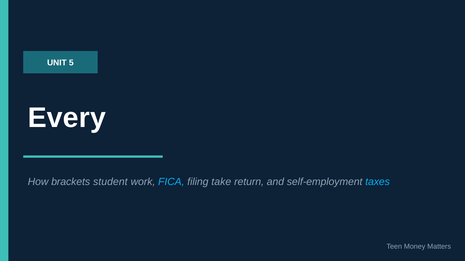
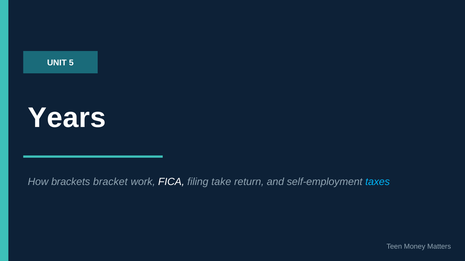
Every: Every -> Years (67, 118)
student: student -> bracket (110, 182)
FICA colour: light blue -> white (171, 182)
